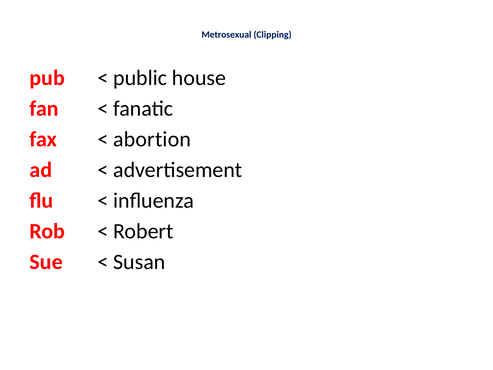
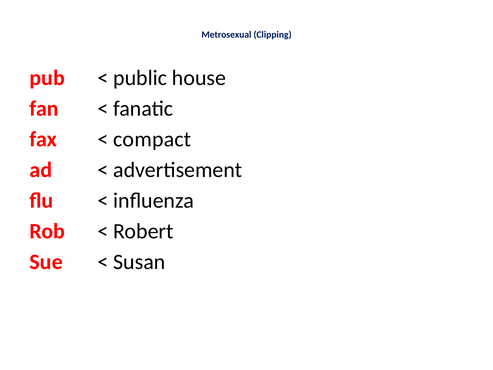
abortion: abortion -> compact (152, 139)
